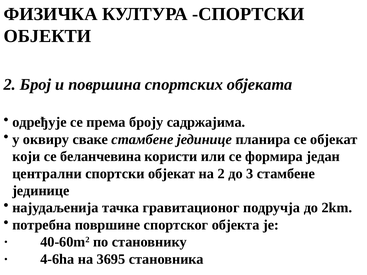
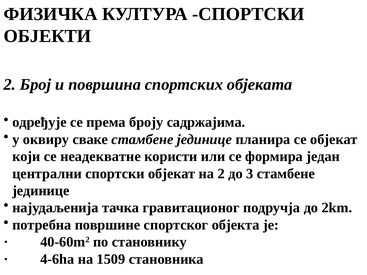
беланчевина: беланчевина -> неадекватне (101, 157)
3695: 3695 -> 1509 (111, 259)
